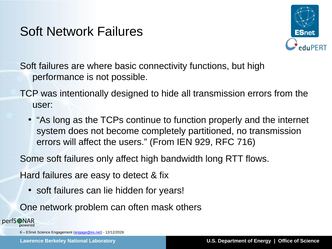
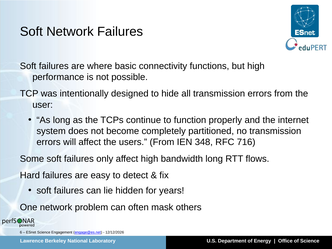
929: 929 -> 348 (204, 142)
